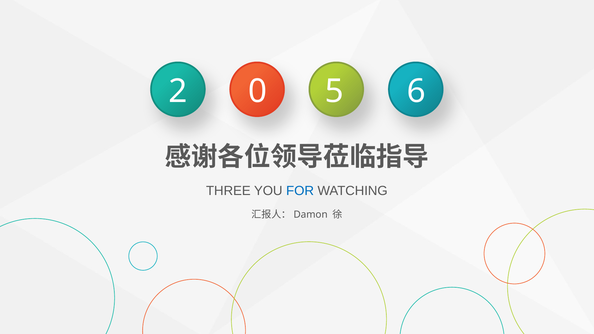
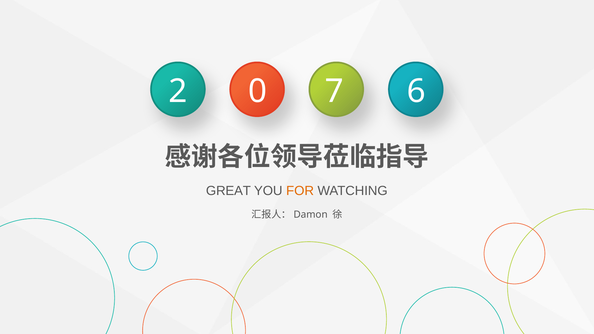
5: 5 -> 7 (334, 91)
THREE: THREE -> GREAT (228, 191)
FOR colour: blue -> orange (300, 191)
